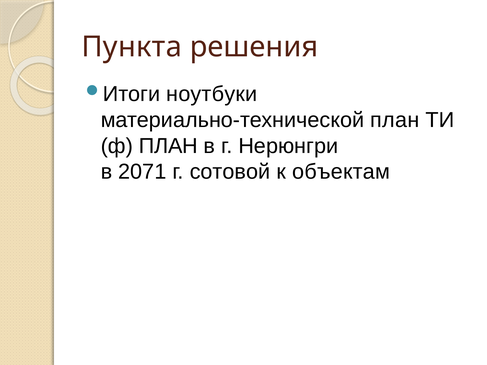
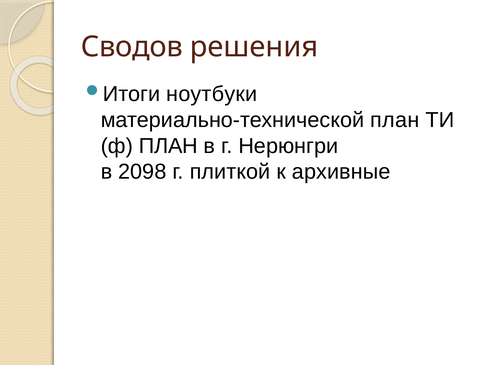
Пункта: Пункта -> Сводов (132, 47)
2071: 2071 -> 2098 (142, 172)
сотовой: сотовой -> плиткой (230, 172)
объектам: объектам -> архивные (341, 172)
